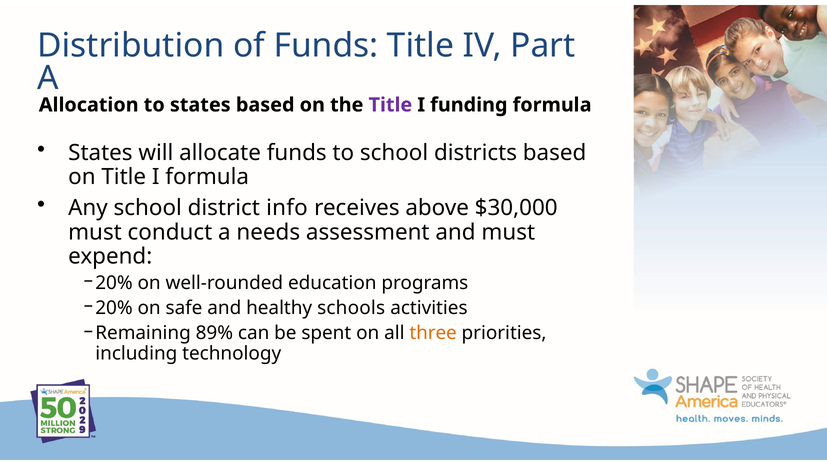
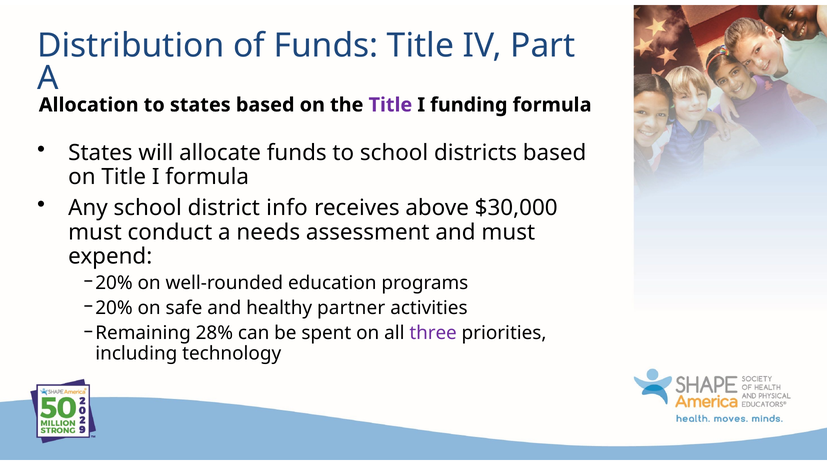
schools: schools -> partner (351, 308)
89%: 89% -> 28% (214, 333)
three colour: orange -> purple (433, 333)
